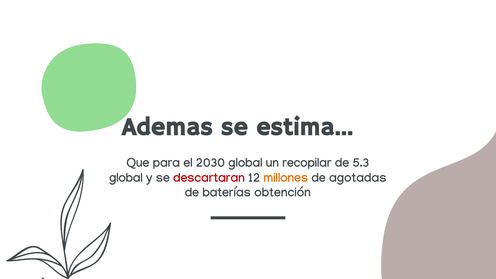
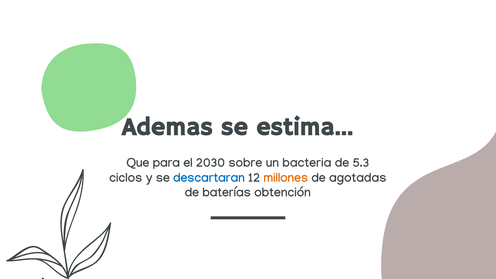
2030 global: global -> sobre (245, 163)
recopilar: recopilar -> bacteria (307, 163)
global: global -> ciclos (126, 178)
descartaran colour: red -> blue (209, 178)
